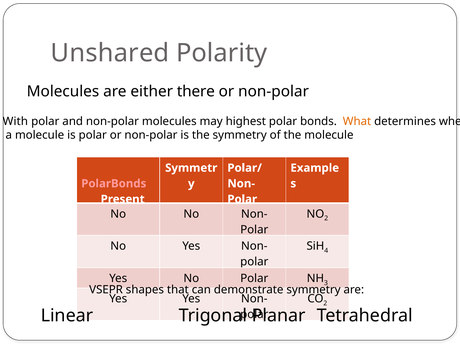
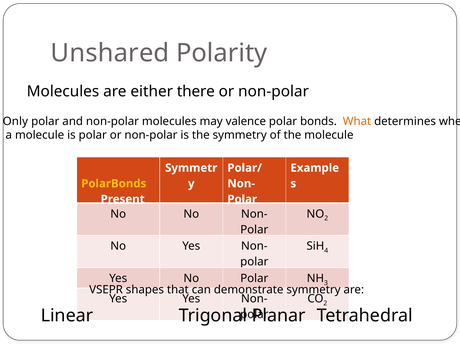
With: With -> Only (15, 121)
highest: highest -> valence (246, 121)
PolarBonds colour: pink -> yellow (114, 184)
